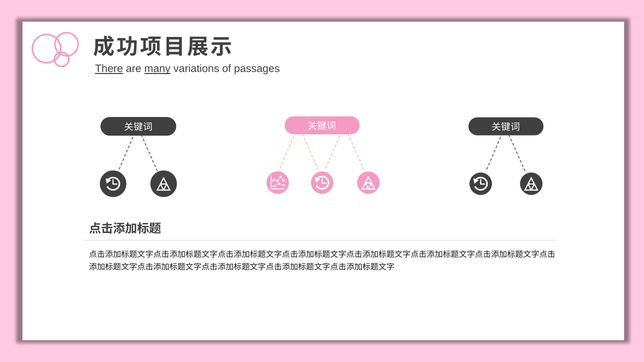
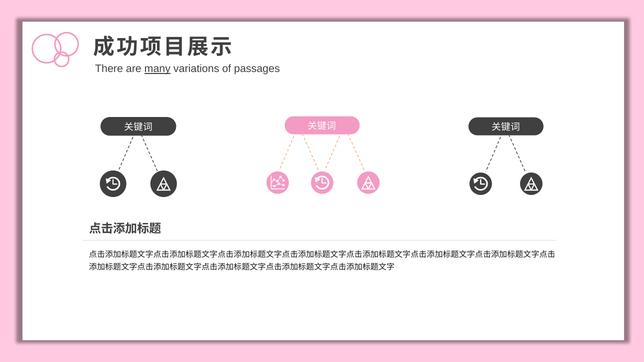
There underline: present -> none (109, 69)
